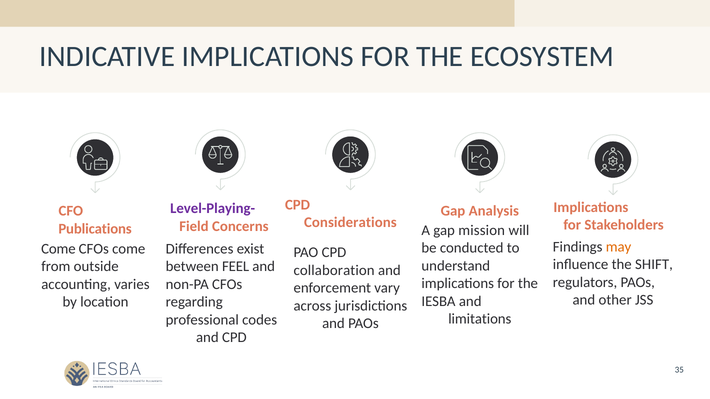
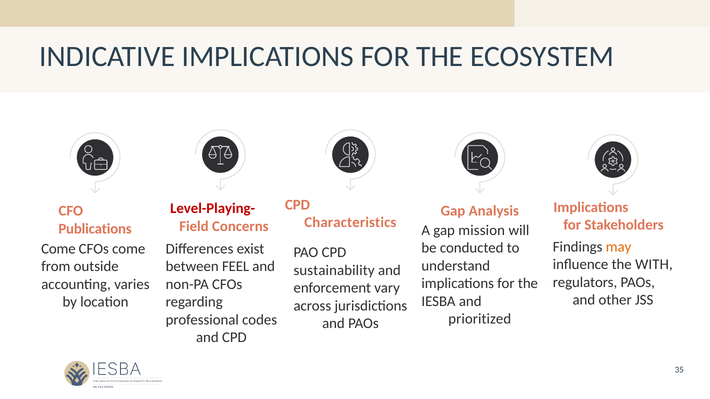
Level-Playing- colour: purple -> red (213, 209)
Considerations: Considerations -> Characteristics (350, 223)
SHIFT: SHIFT -> WITH (654, 265)
collaboration: collaboration -> sustainability (334, 270)
limitations: limitations -> prioritized (480, 319)
